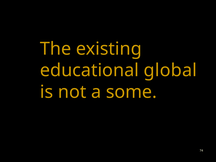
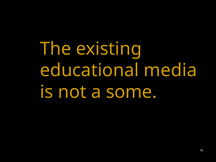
global: global -> media (170, 70)
